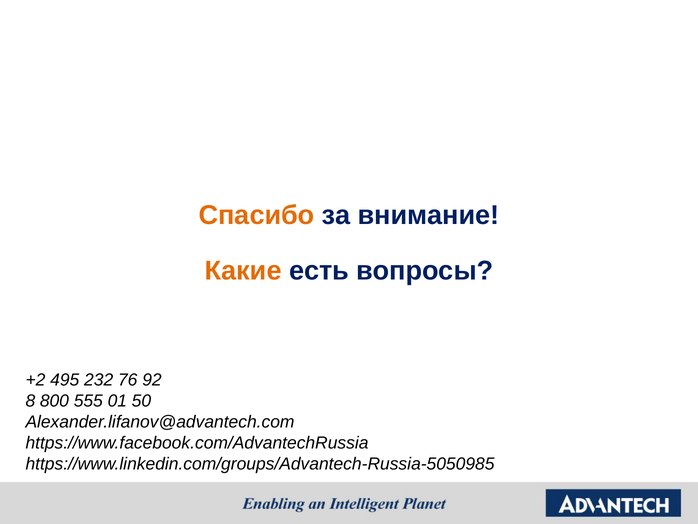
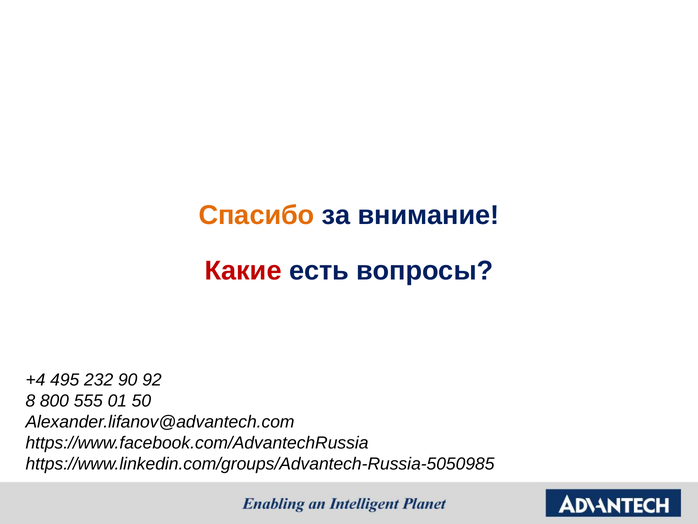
Какие colour: orange -> red (243, 271)
+2: +2 -> +4 (35, 380)
76: 76 -> 90 (128, 380)
